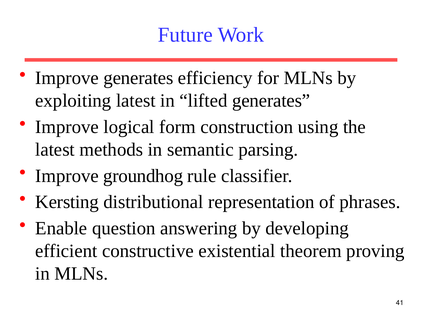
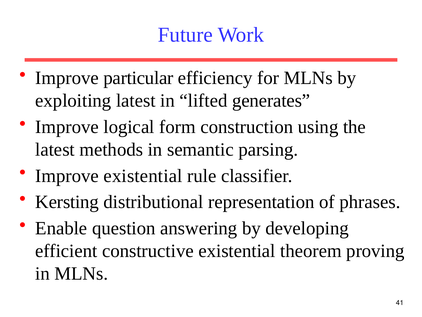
Improve generates: generates -> particular (138, 78)
Improve groundhog: groundhog -> existential (143, 176)
